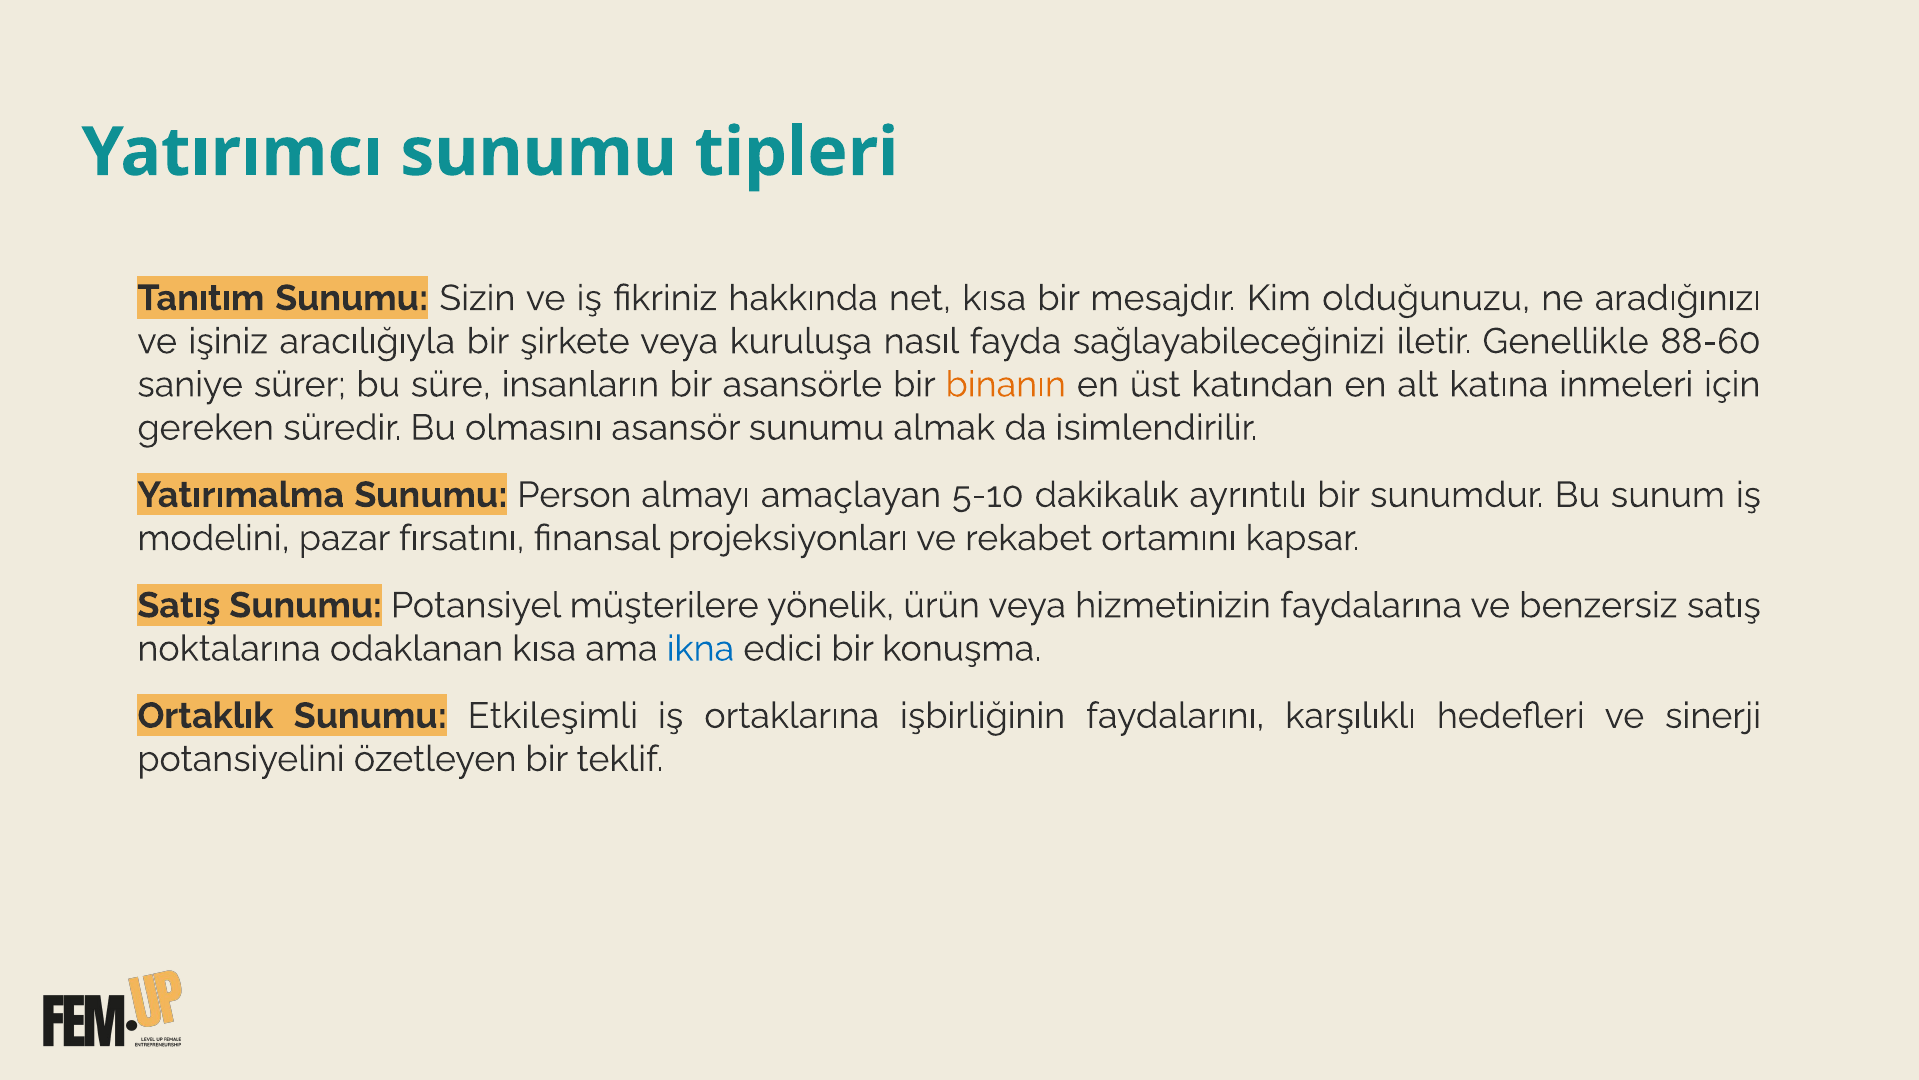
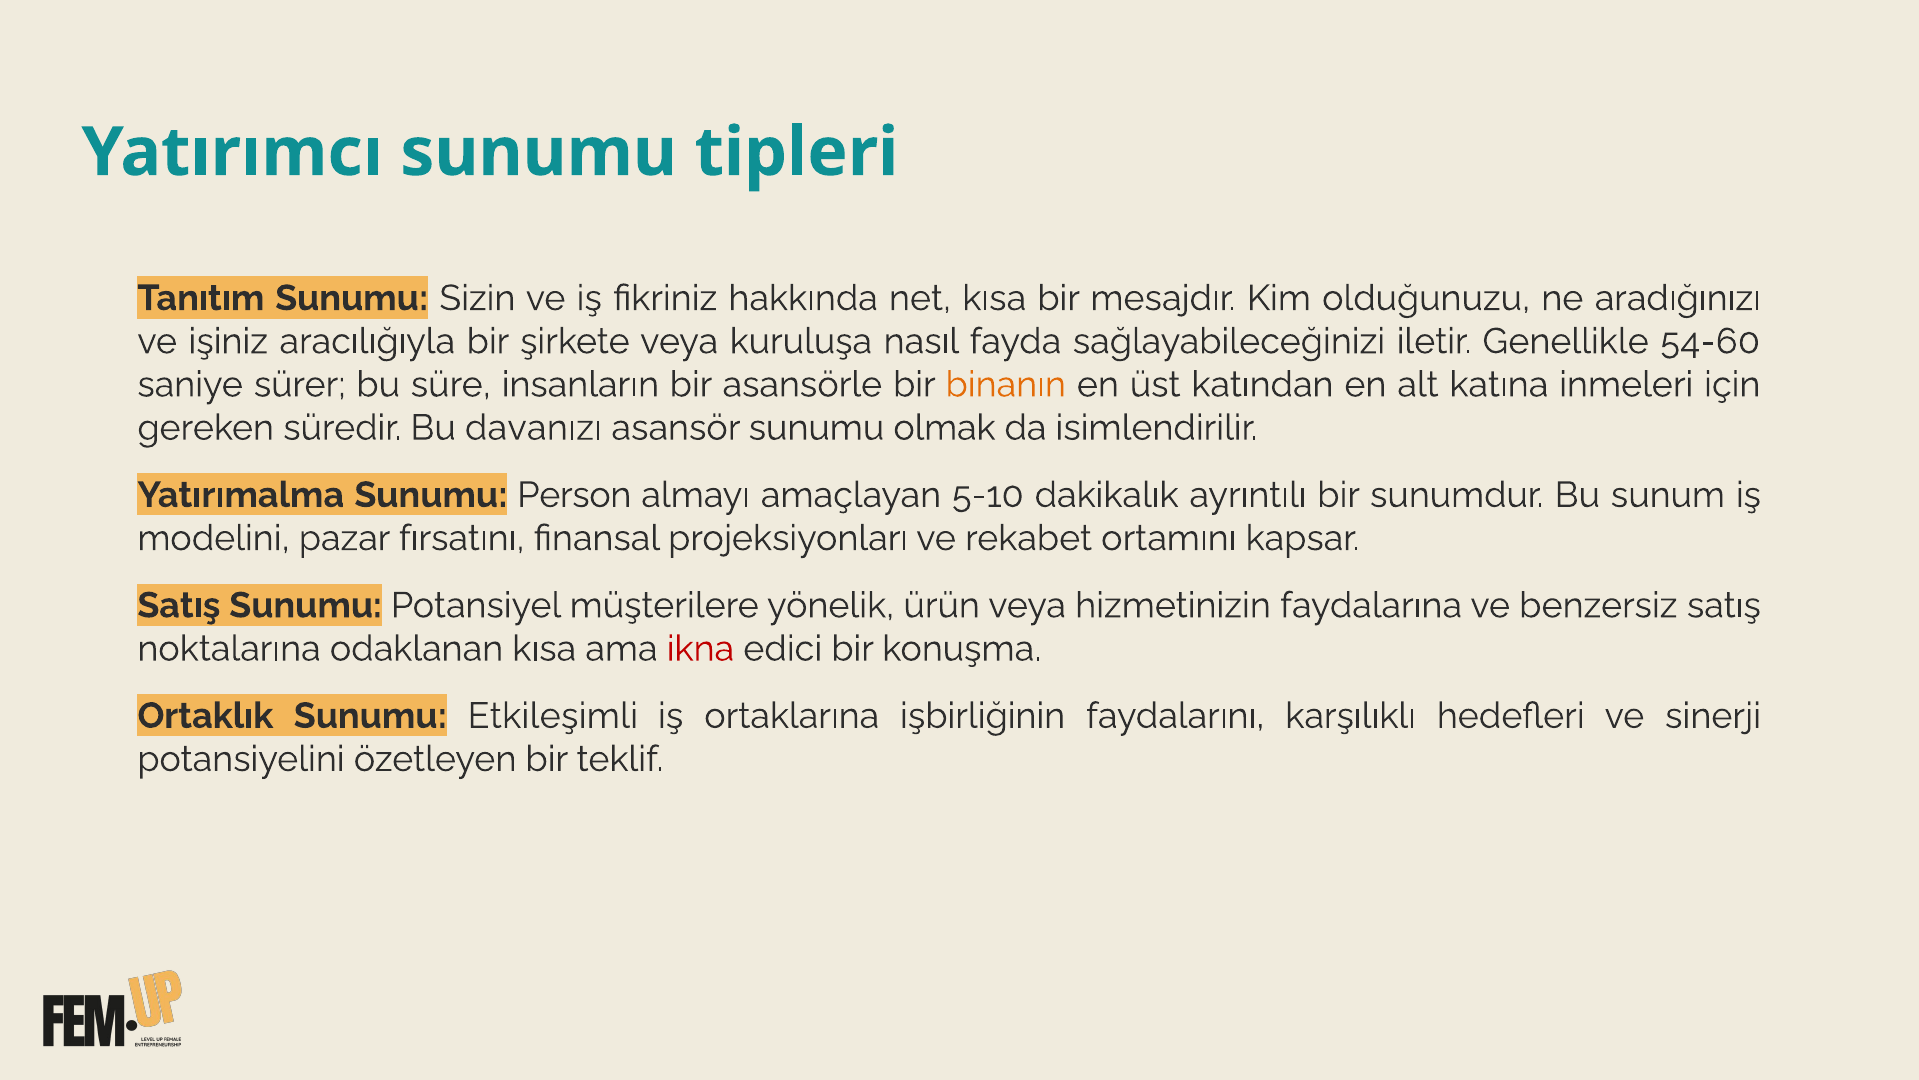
88-60: 88-60 -> 54-60 (1710, 341)
olmasını: olmasını -> davanızı (533, 428)
almak: almak -> olmak (944, 428)
ikna colour: blue -> red (700, 648)
